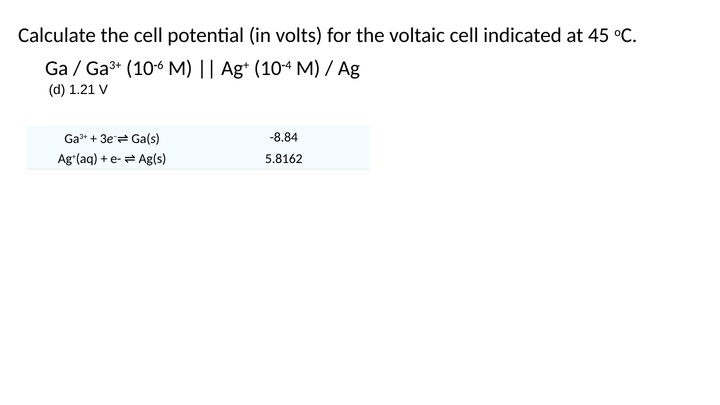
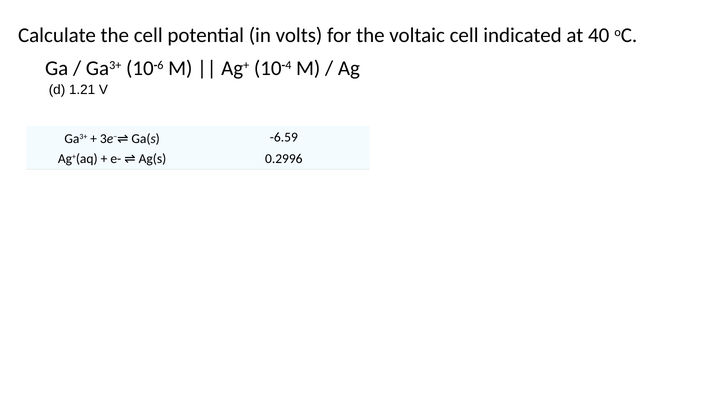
45: 45 -> 40 (599, 35)
-8.84: -8.84 -> -6.59 (284, 137)
5.8162: 5.8162 -> 0.2996 (284, 159)
